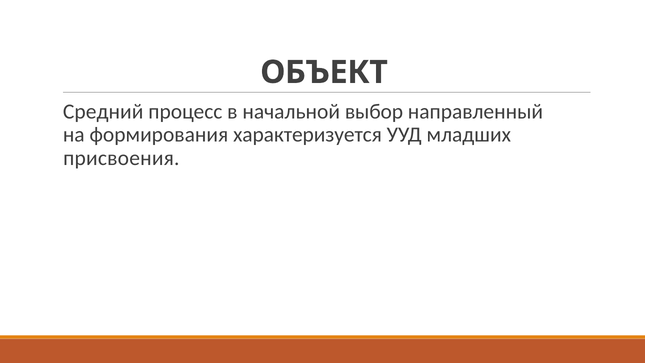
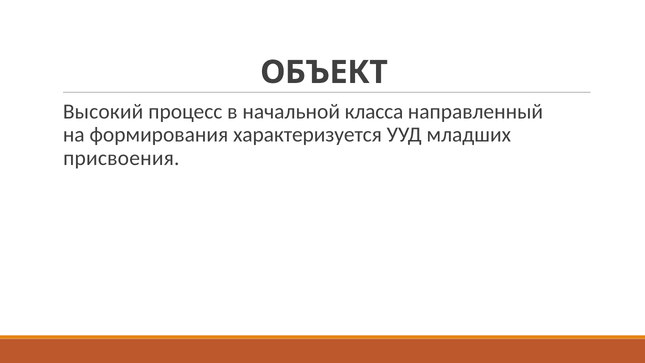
Средний: Средний -> Высокий (103, 112)
выбор: выбор -> класса (374, 112)
